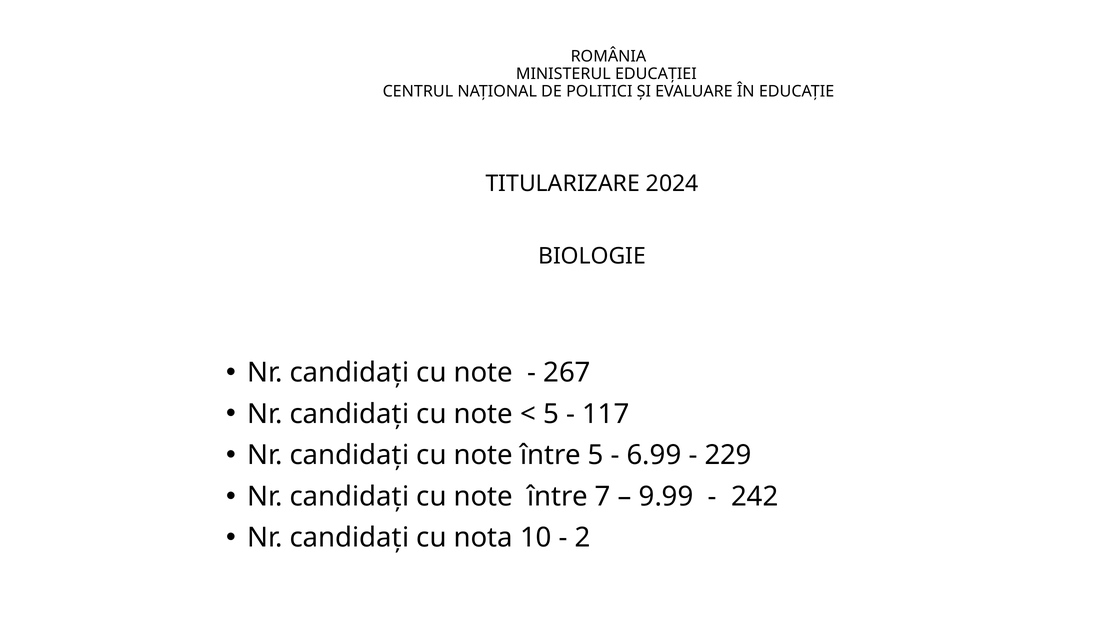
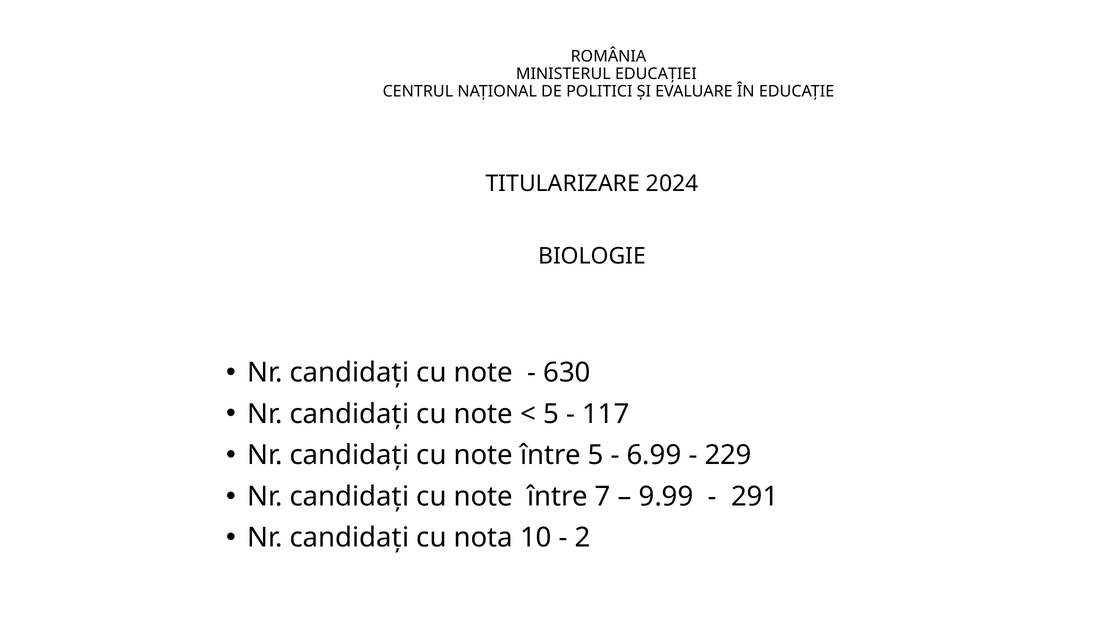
267: 267 -> 630 (567, 373)
242: 242 -> 291 (755, 497)
